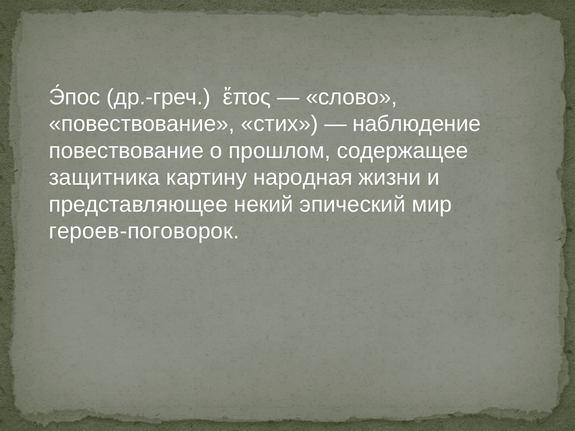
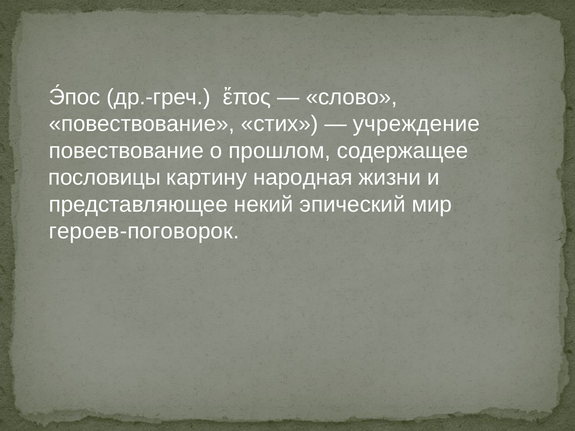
наблюдение: наблюдение -> учреждение (417, 124)
защитника: защитника -> пословицы (105, 178)
